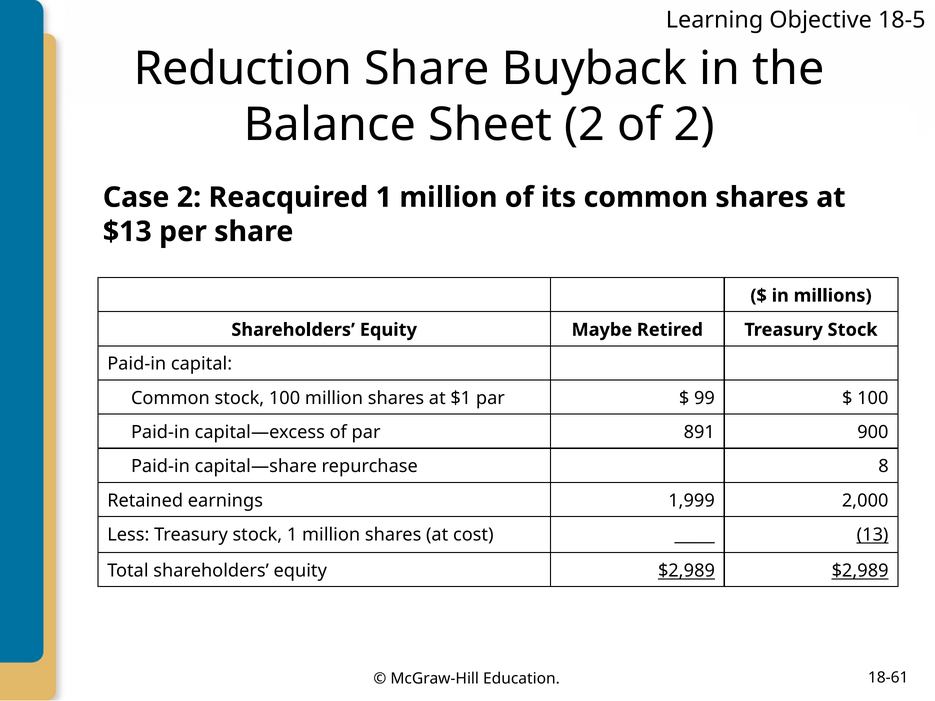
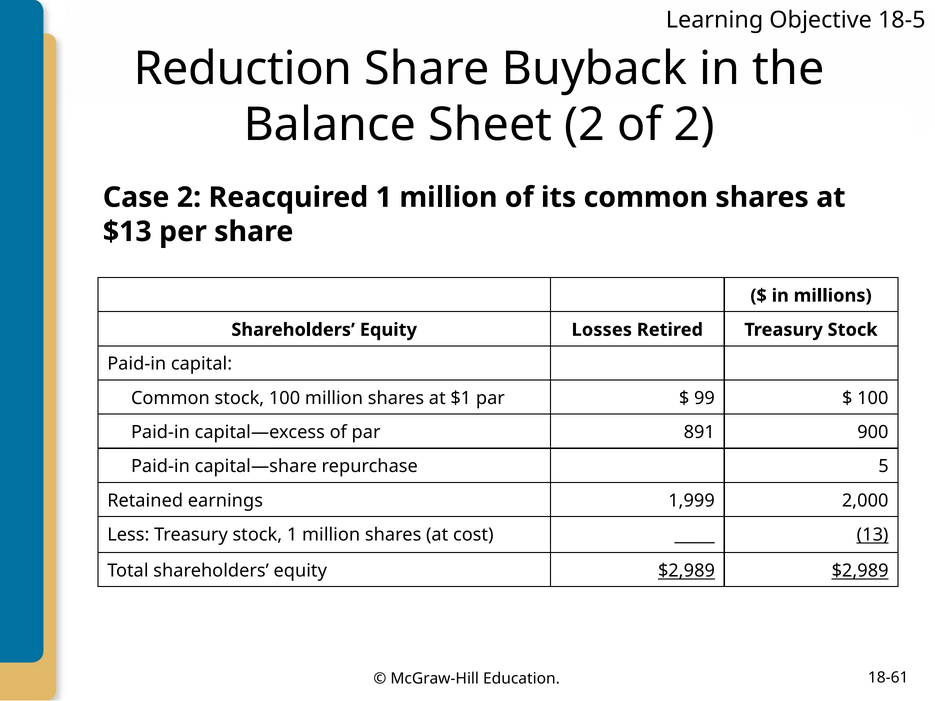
Maybe: Maybe -> Losses (602, 330)
8: 8 -> 5 (883, 467)
